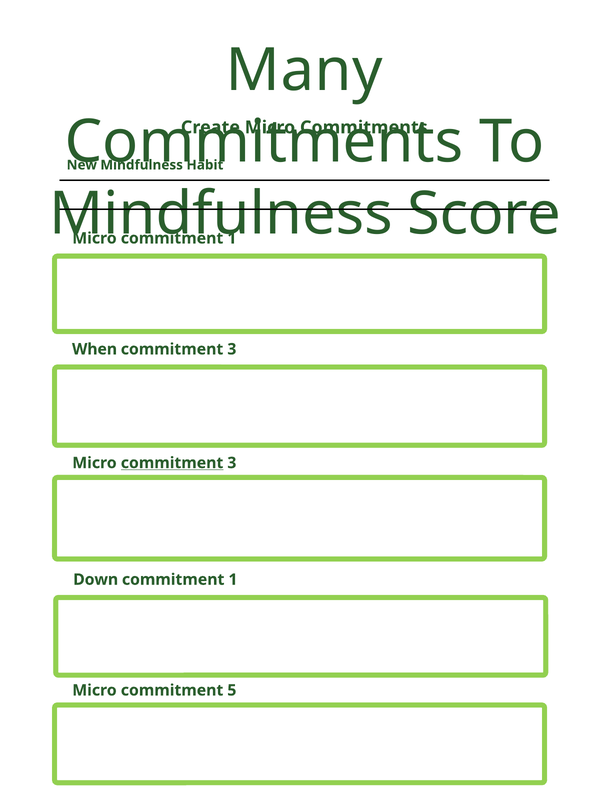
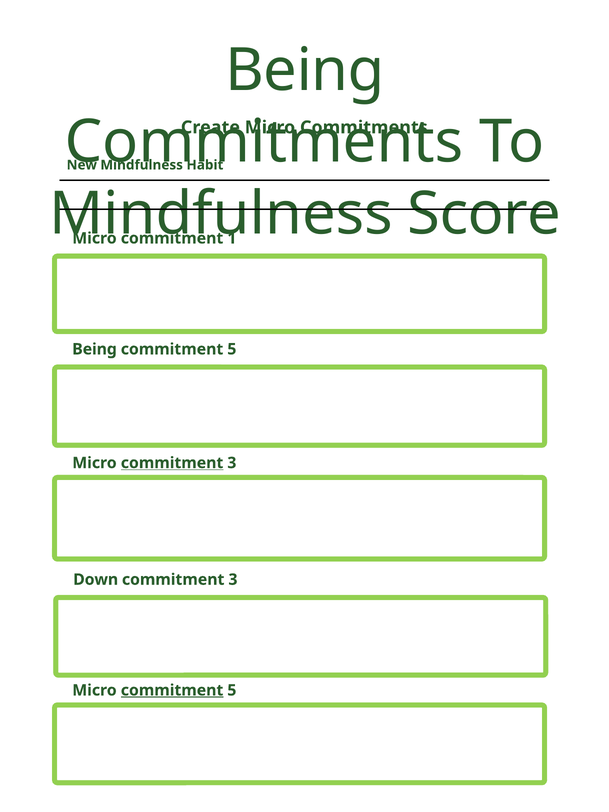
Many: Many -> Being (305, 70)
When: When -> Being (95, 349)
3: 3 -> 5 (232, 349)
1: 1 -> 3 (233, 580)
commitment underline: none -> present (172, 690)
